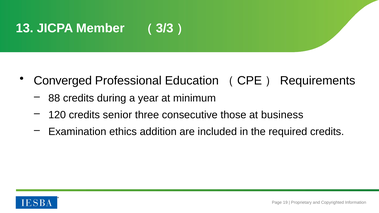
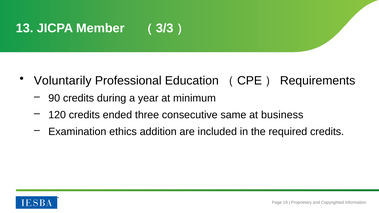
Converged: Converged -> Voluntarily (63, 81)
88: 88 -> 90 (54, 98)
senior: senior -> ended (117, 115)
those: those -> same (233, 115)
